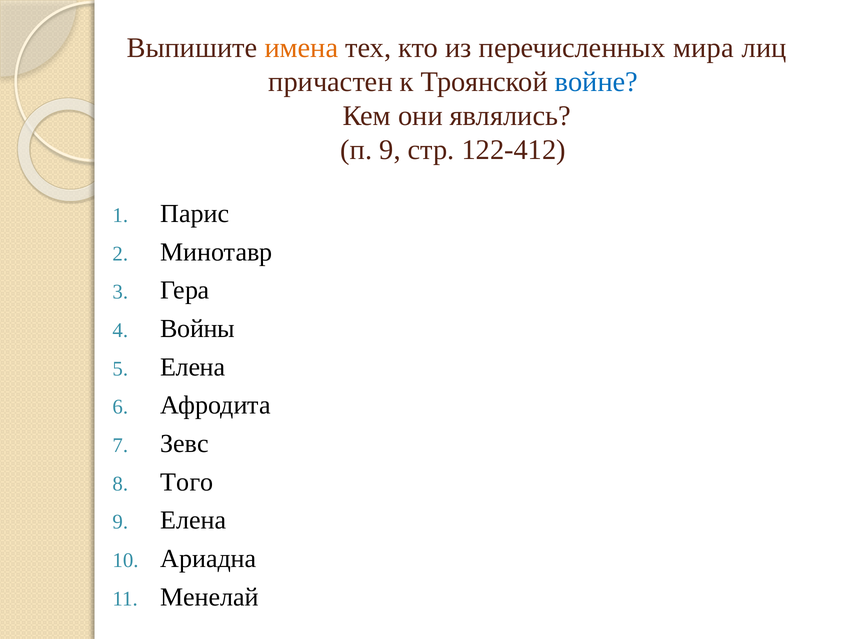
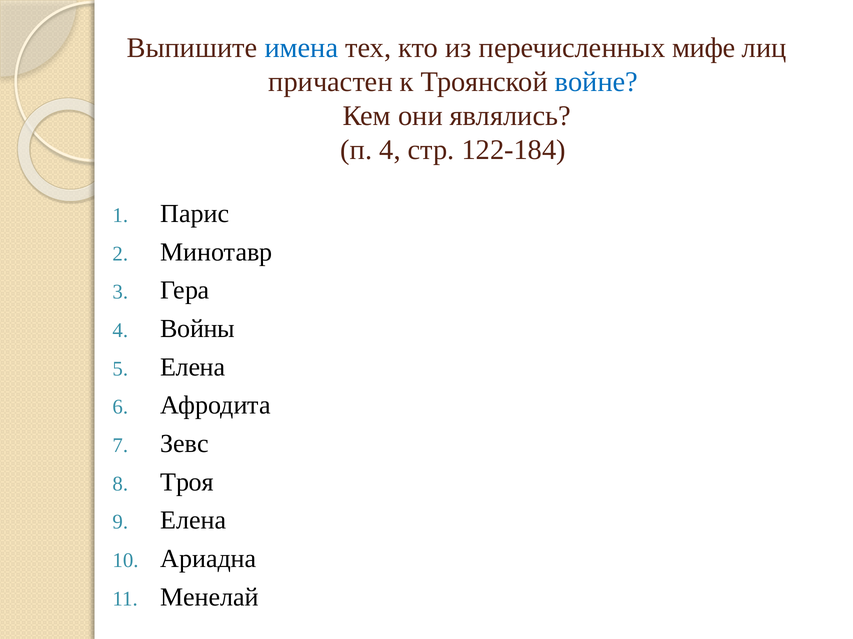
имена colour: orange -> blue (301, 48)
мира: мира -> мифе (704, 48)
п 9: 9 -> 4 (390, 150)
122-412: 122-412 -> 122-184 (514, 150)
Того: Того -> Троя (187, 483)
